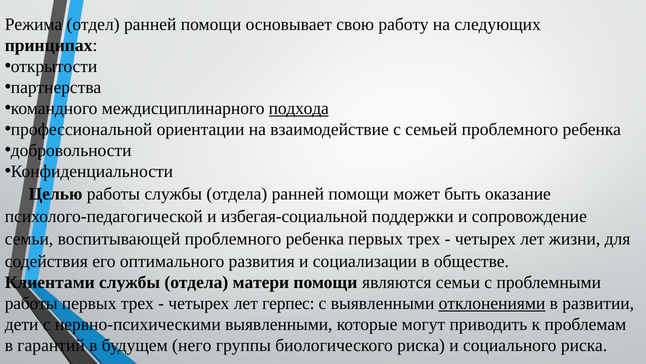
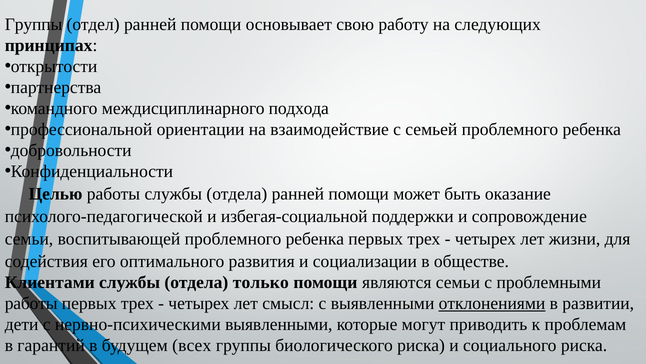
Режима: Режима -> Группы (34, 24)
подхода underline: present -> none (299, 108)
матери: матери -> только (261, 282)
герпес: герпес -> смысл (288, 303)
него: него -> всех (192, 345)
